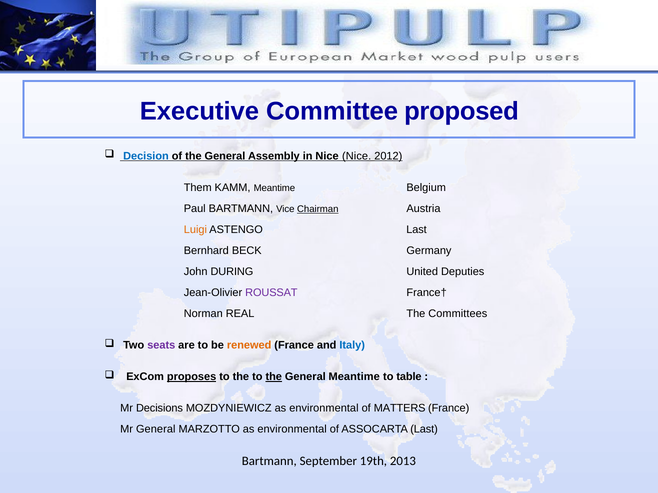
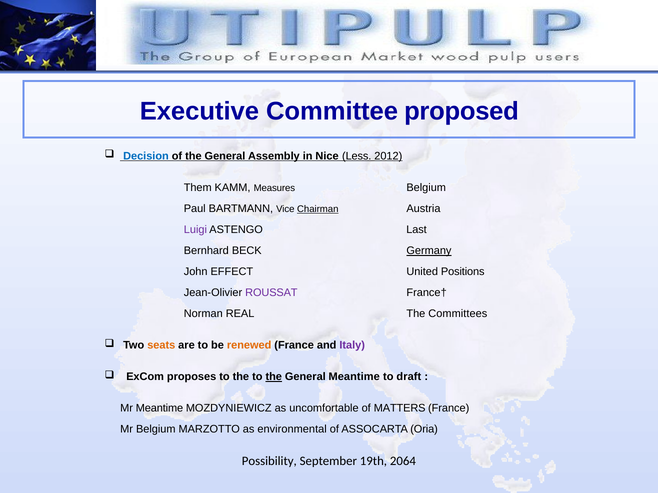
Nice Nice: Nice -> Less (357, 156)
KAMM Meantime: Meantime -> Measures (274, 188)
Luigi colour: orange -> purple (195, 230)
Germany underline: none -> present (429, 251)
DURING: DURING -> EFFECT (232, 272)
Deputies: Deputies -> Positions (463, 272)
seats colour: purple -> orange (161, 346)
Italy colour: blue -> purple (352, 346)
proposes underline: present -> none (192, 377)
table: table -> draft (409, 377)
Mr Decisions: Decisions -> Meantime (159, 409)
MOZDYNIEWICZ as environmental: environmental -> uncomfortable (324, 409)
Mr General: General -> Belgium (156, 430)
ASSOCARTA Last: Last -> Oria (424, 430)
Bartmann: Bartmann -> Possibility (269, 461)
2013: 2013 -> 2064 (403, 461)
